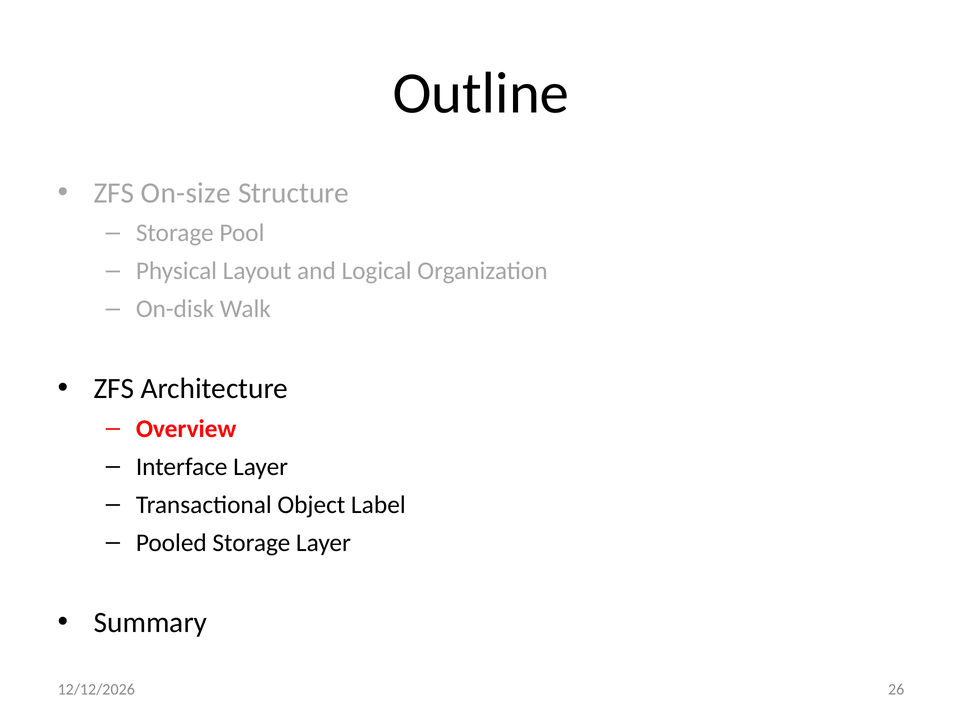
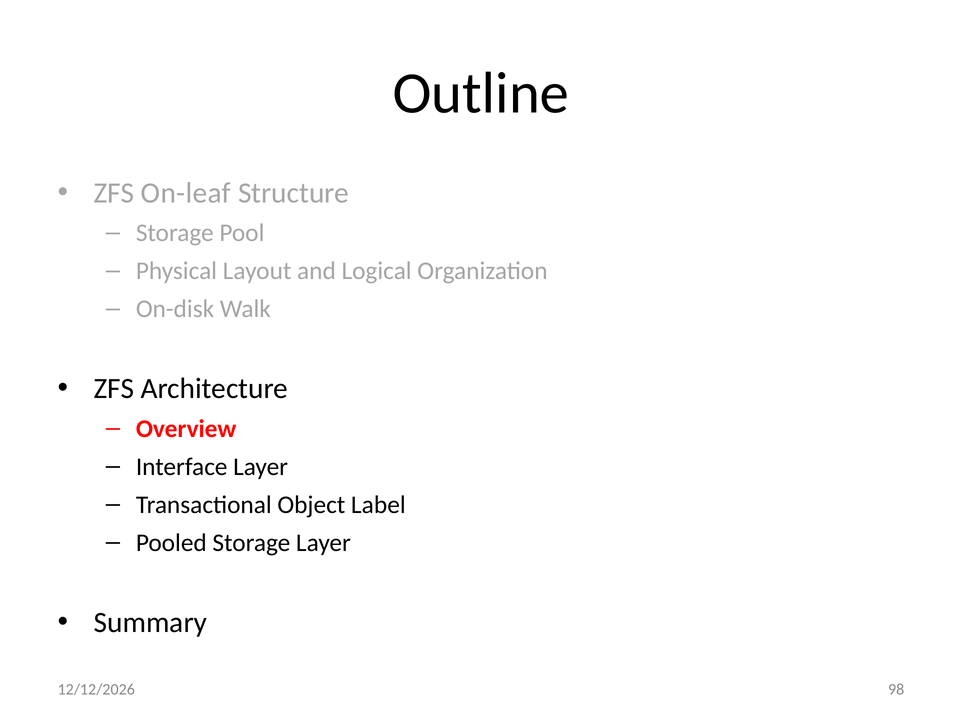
On-size: On-size -> On-leaf (186, 193)
26: 26 -> 98 (896, 689)
